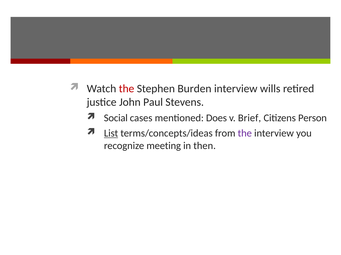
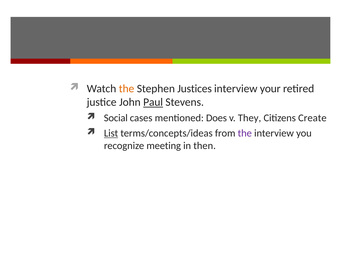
the colour: red -> orange (127, 89)
Burden: Burden -> Justices (195, 89)
wills: wills -> your (270, 89)
Paul underline: none -> present (153, 103)
Brief: Brief -> They (250, 118)
Person: Person -> Create (312, 118)
